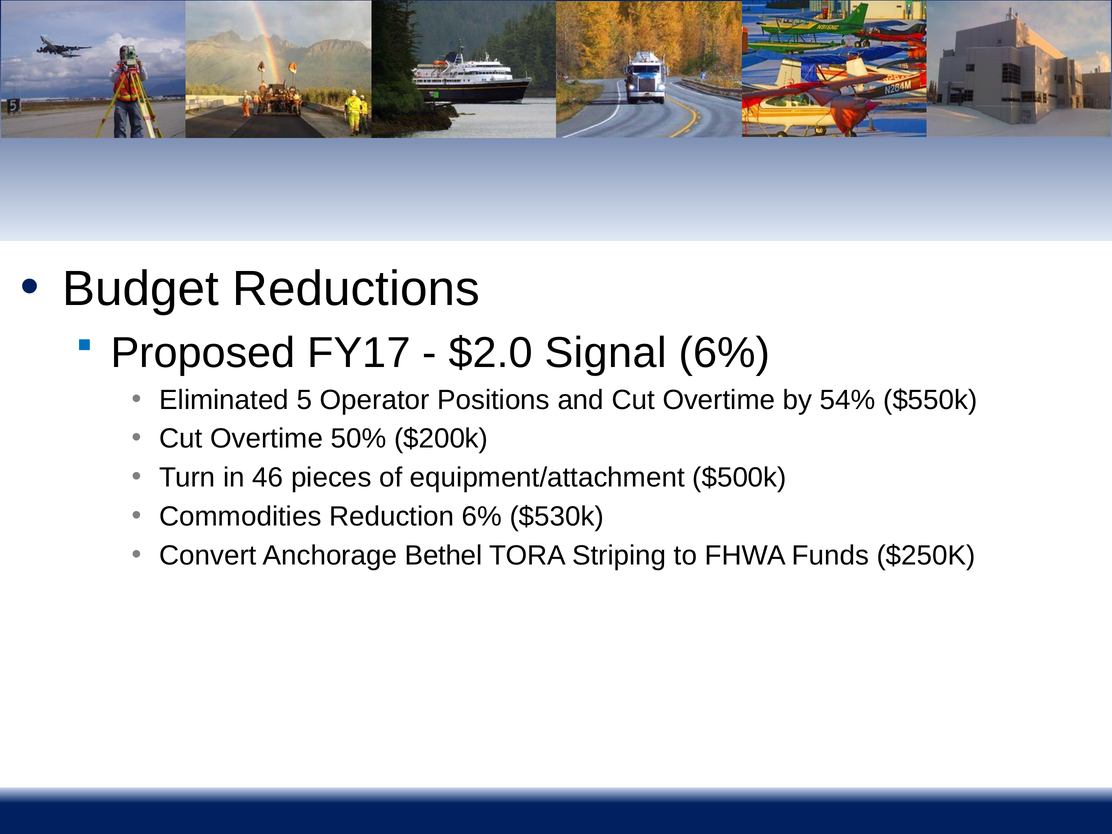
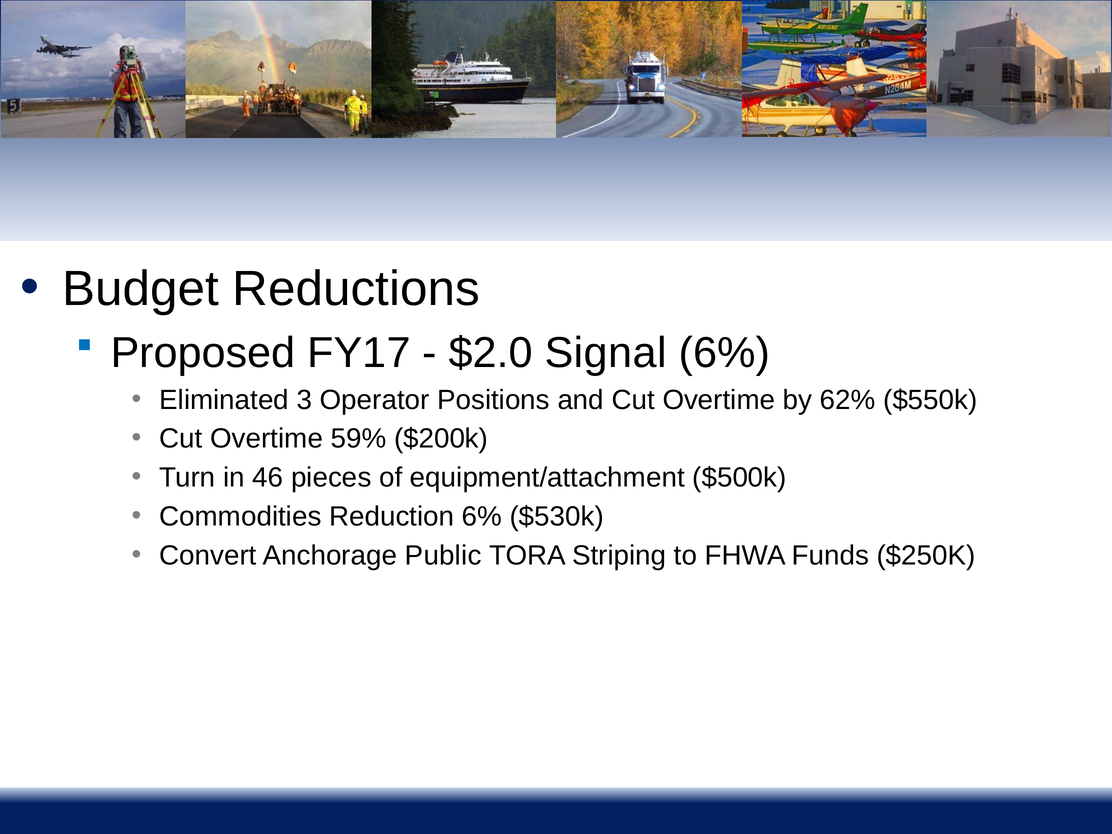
5: 5 -> 3 (304, 400)
54%: 54% -> 62% (848, 400)
50%: 50% -> 59% (358, 439)
Bethel: Bethel -> Public (443, 556)
